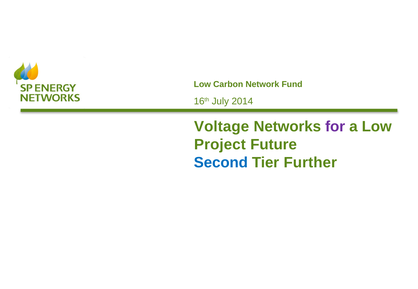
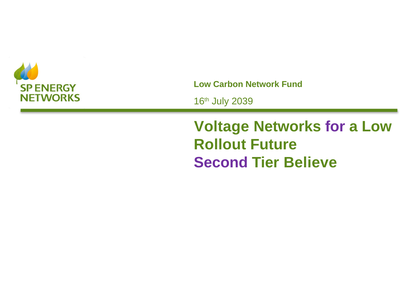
2014: 2014 -> 2039 (242, 101)
Project: Project -> Rollout (220, 145)
Second colour: blue -> purple (221, 163)
Further: Further -> Believe (310, 163)
